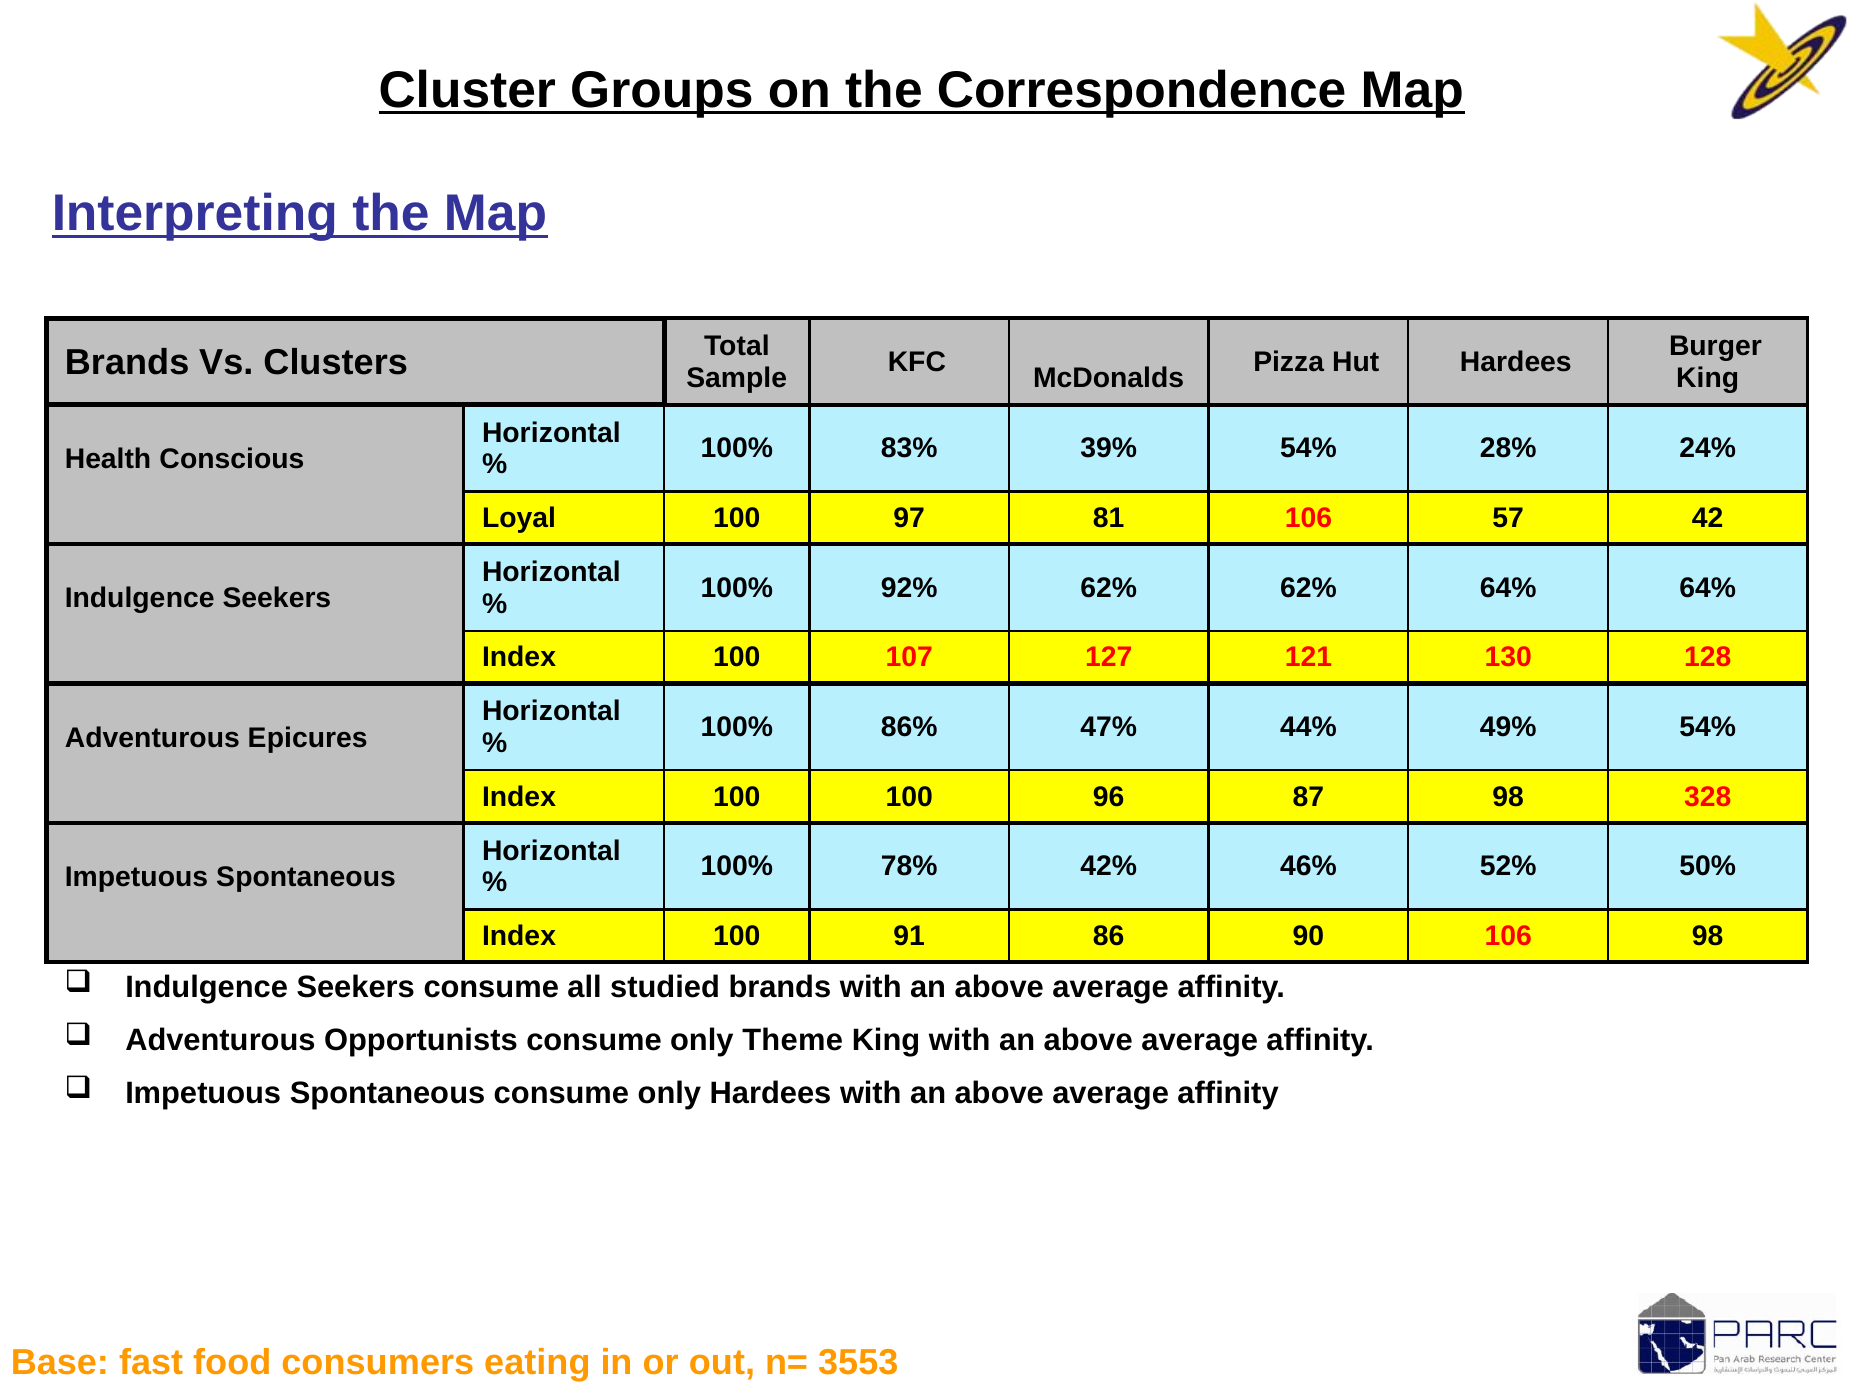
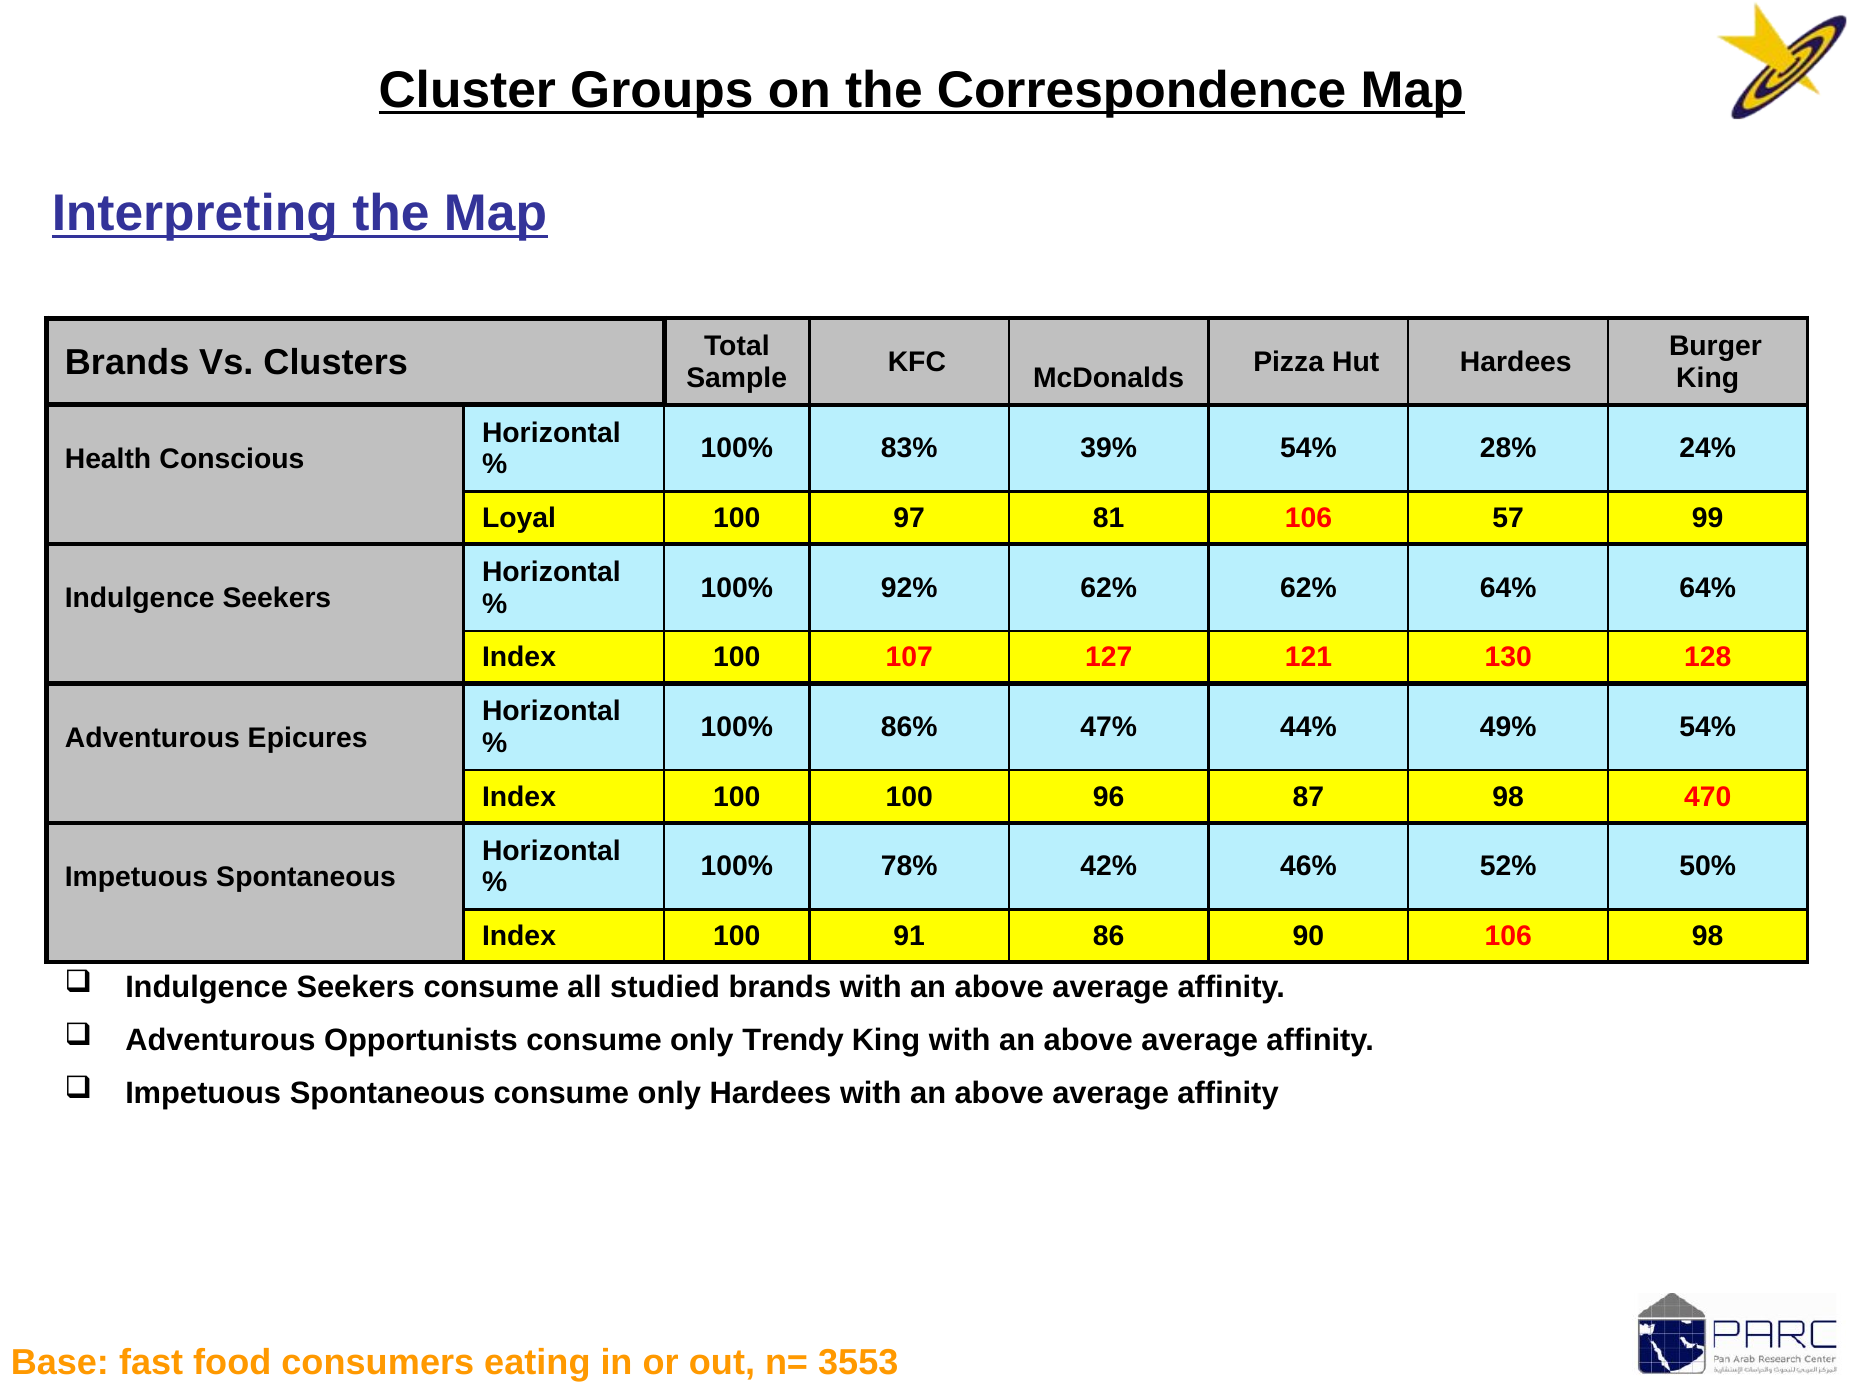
42: 42 -> 99 (1708, 518)
328: 328 -> 470 (1708, 797)
Theme: Theme -> Trendy (793, 1040)
